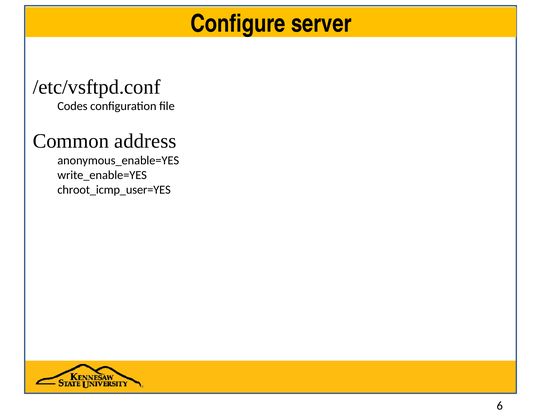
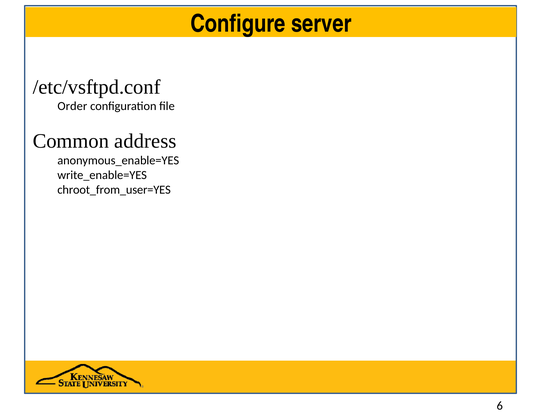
Codes: Codes -> Order (72, 106)
chroot_icmp_user=YES: chroot_icmp_user=YES -> chroot_from_user=YES (114, 190)
